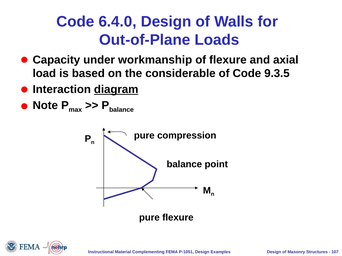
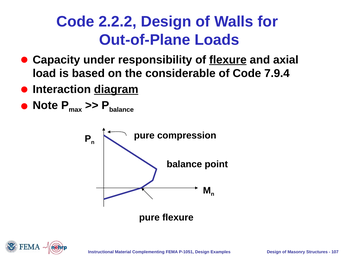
6.4.0: 6.4.0 -> 2.2.2 (118, 22)
workmanship: workmanship -> responsibility (155, 60)
flexure underline: none -> present (228, 60)
9.3.5: 9.3.5 -> 7.9.4 (277, 74)
